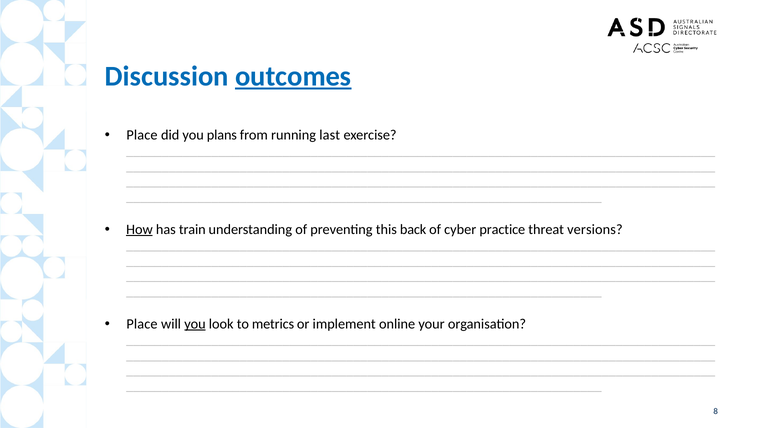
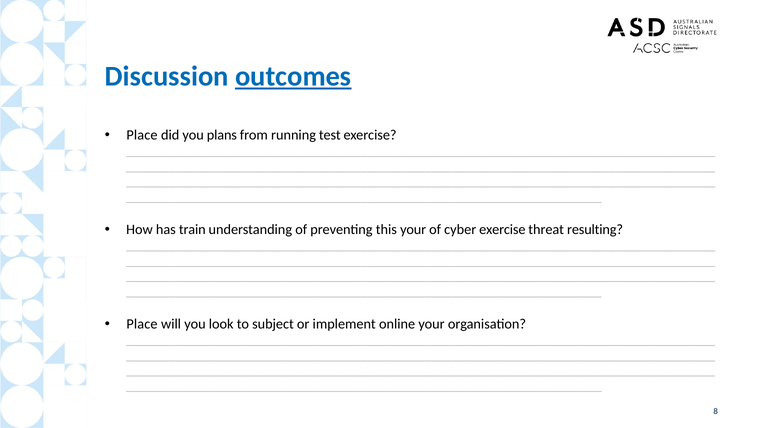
last: last -> test (330, 135)
How underline: present -> none (139, 230)
this back: back -> your (413, 230)
cyber practice: practice -> exercise (502, 230)
versions: versions -> resulting (595, 230)
you underline: present -> none (195, 324)
metrics: metrics -> subject (273, 324)
